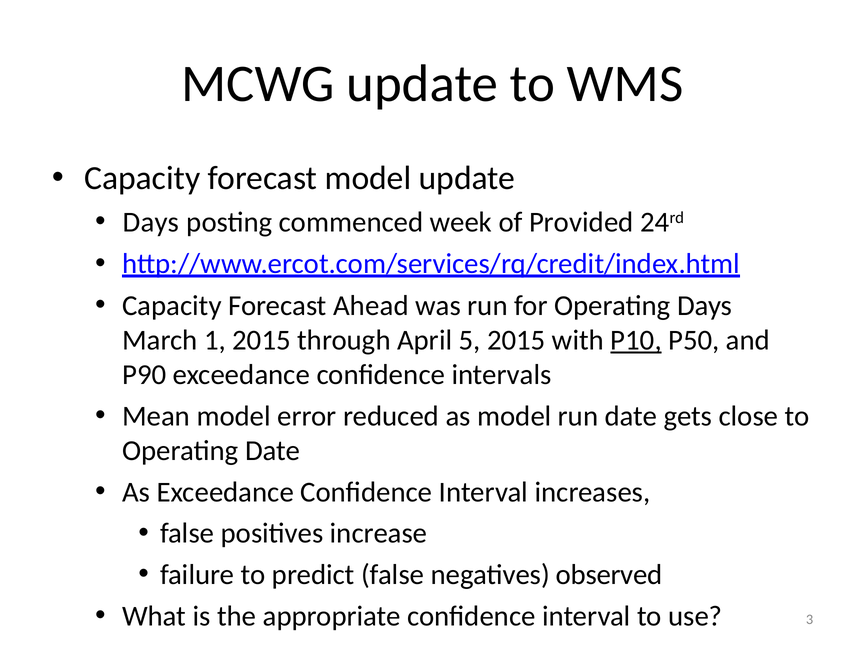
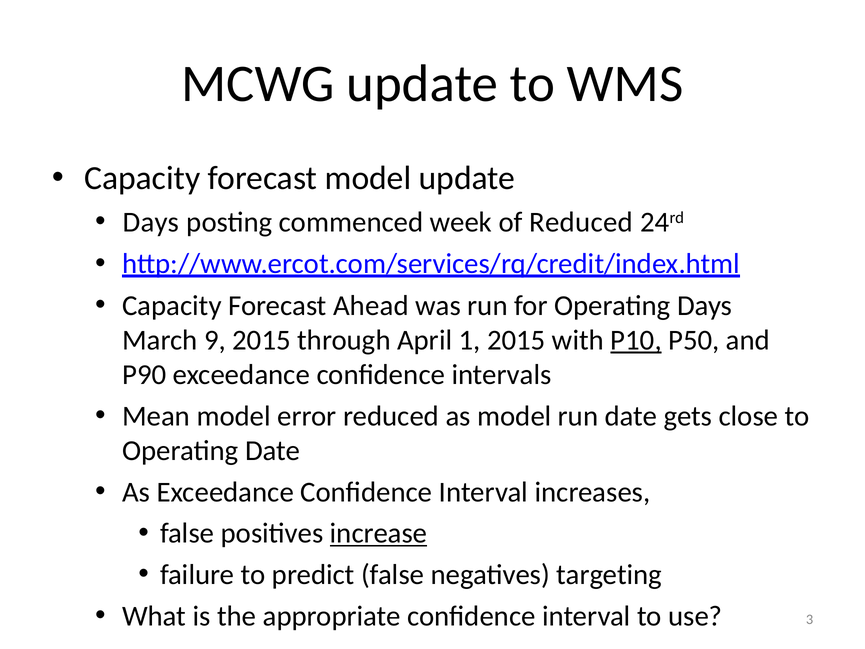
of Provided: Provided -> Reduced (581, 222)
1: 1 -> 9 (215, 340)
5: 5 -> 1 (470, 340)
increase underline: none -> present (379, 533)
observed: observed -> targeting (609, 575)
